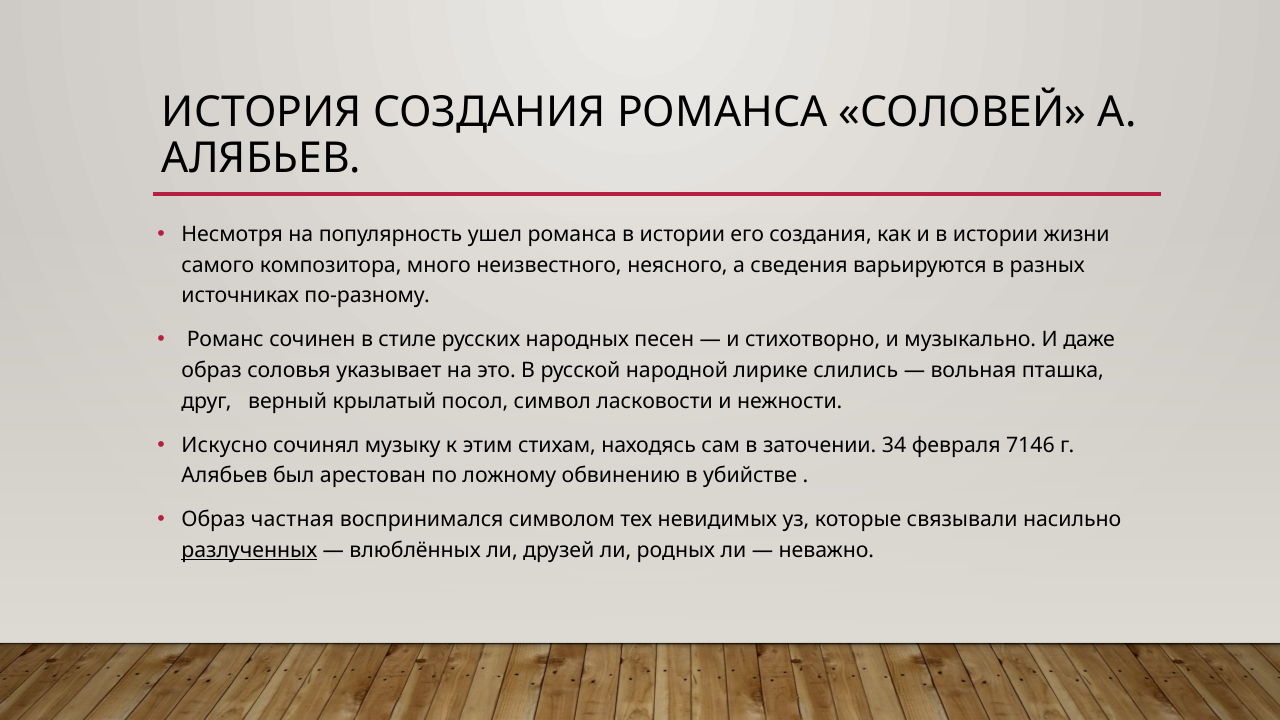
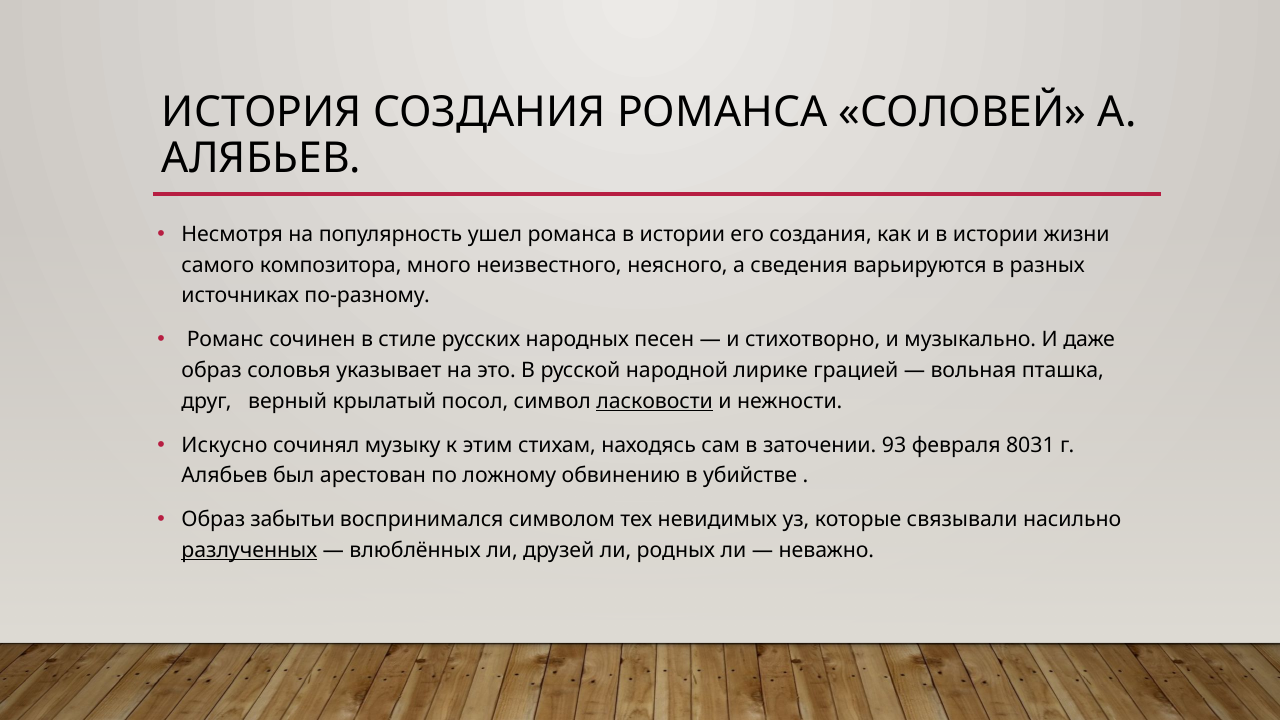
слились: слились -> грацией (856, 371)
ласковости underline: none -> present (655, 401)
34: 34 -> 93 (894, 445)
7146: 7146 -> 8031 (1030, 445)
частная: частная -> забытьи (293, 520)
